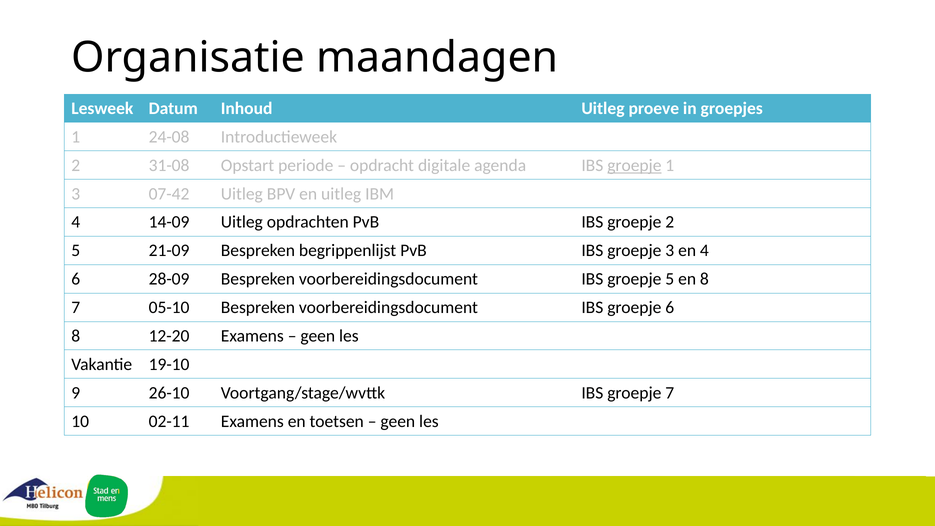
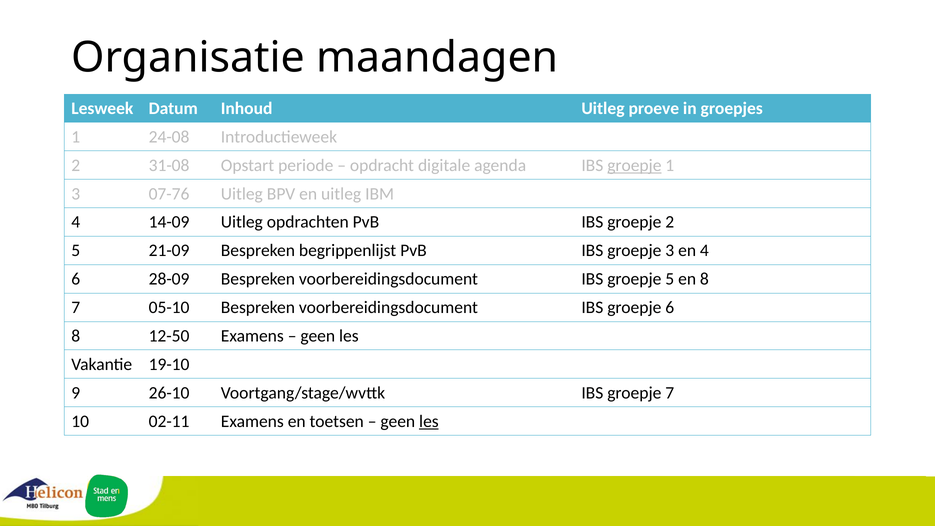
07-42: 07-42 -> 07-76 (169, 194)
12-20: 12-20 -> 12-50 (169, 336)
les underline: none -> present (429, 421)
